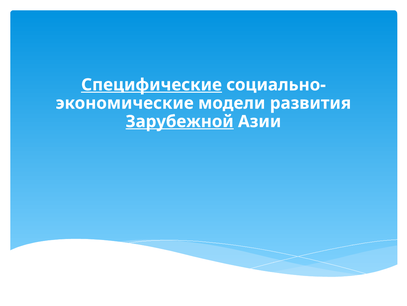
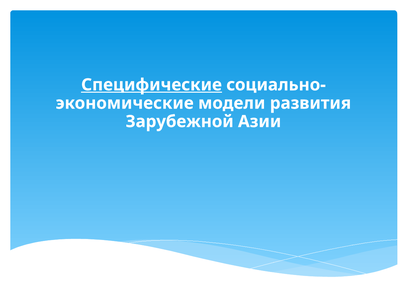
Зарубежной underline: present -> none (180, 121)
